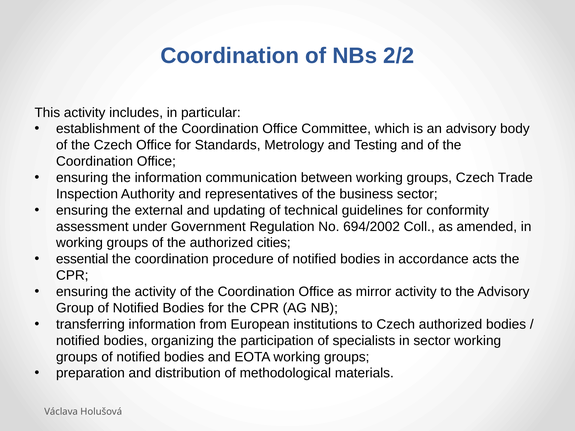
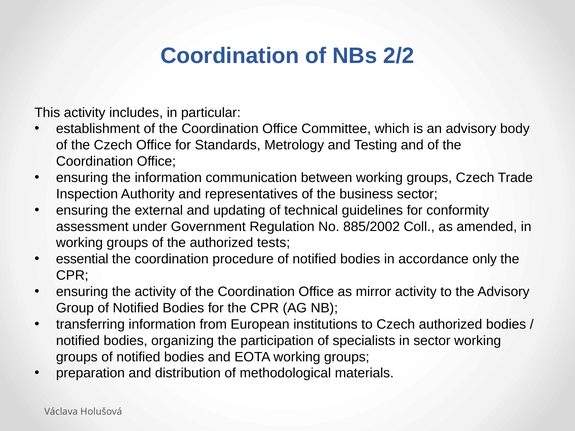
694/2002: 694/2002 -> 885/2002 (372, 227)
cities: cities -> tests (274, 243)
acts: acts -> only (485, 259)
